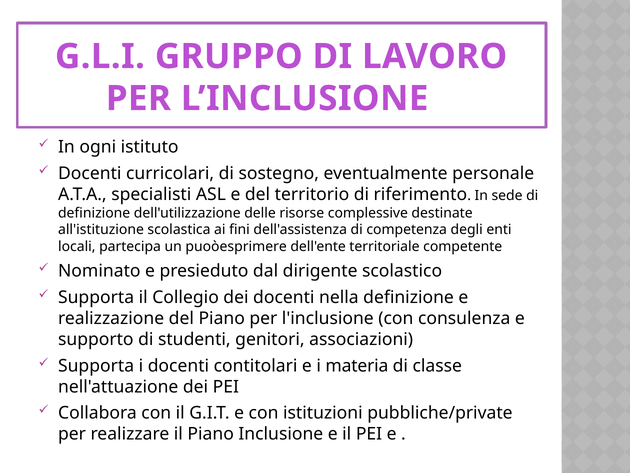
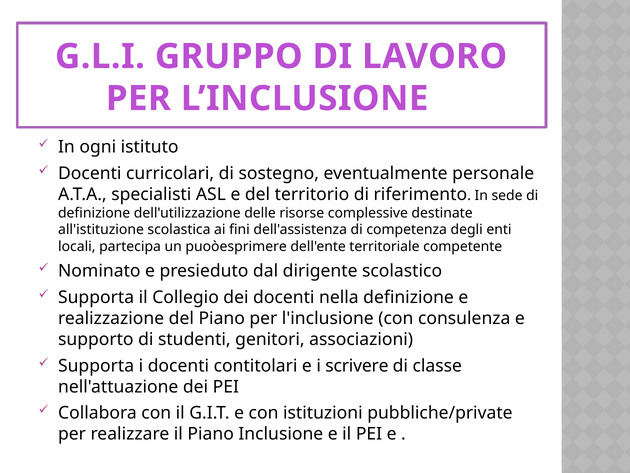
materia: materia -> scrivere (357, 365)
